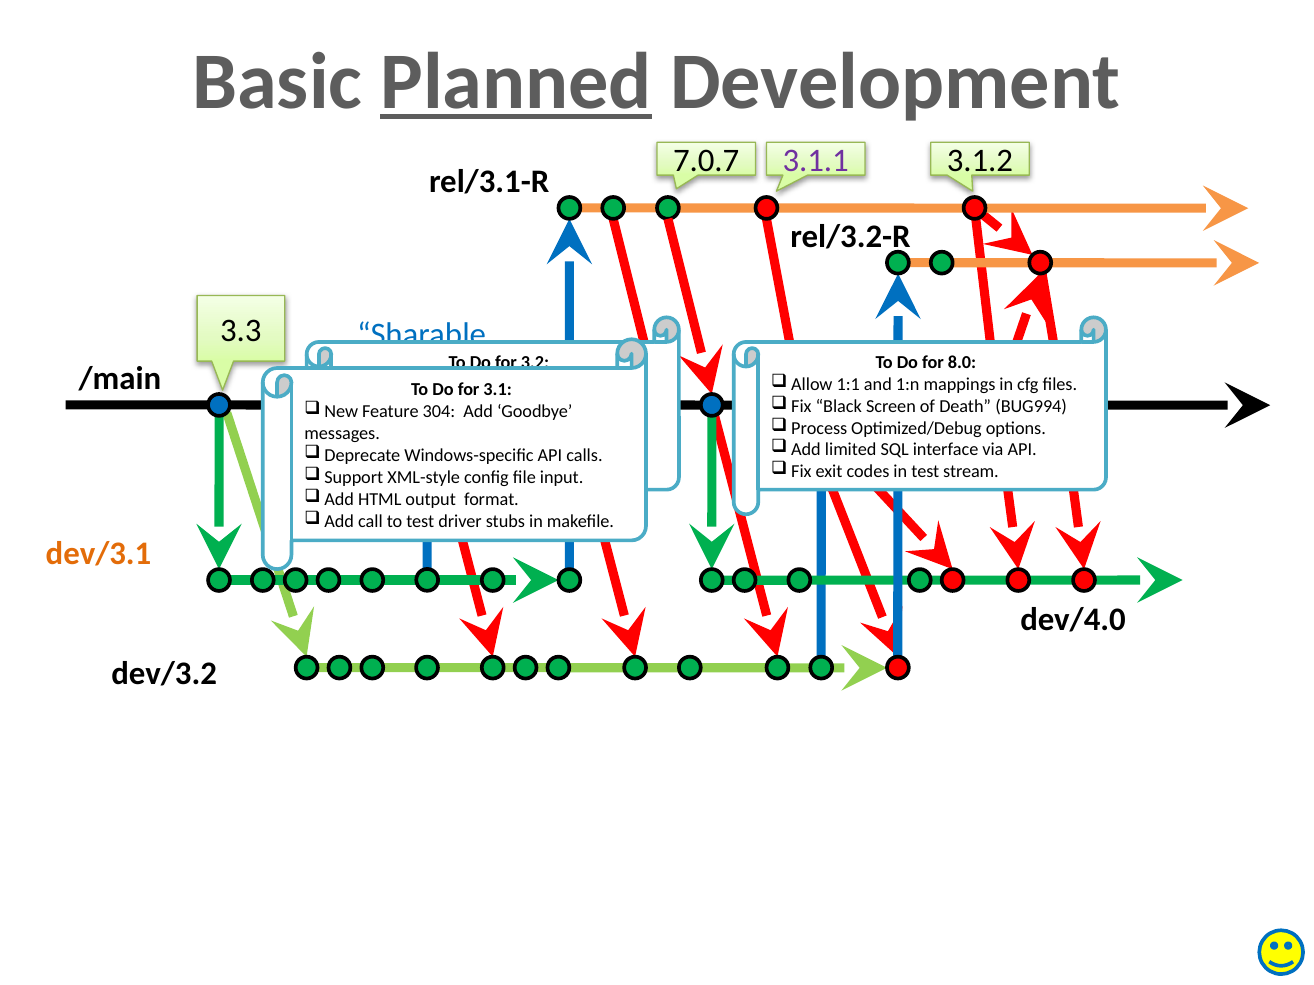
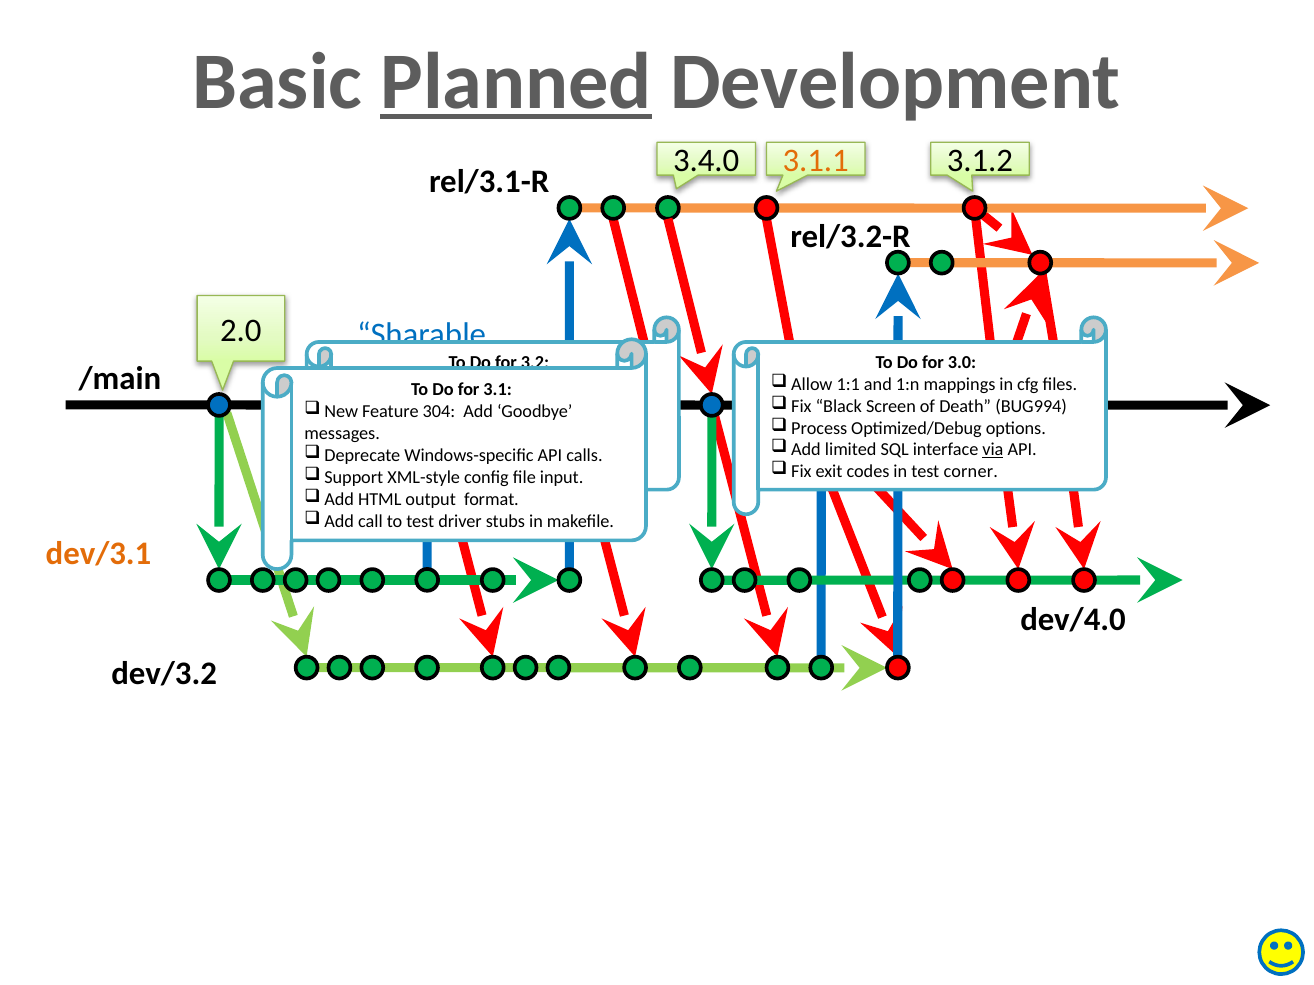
7.0.7: 7.0.7 -> 3.4.0 (706, 161)
3.1.1 colour: purple -> orange (816, 161)
3.3: 3.3 -> 2.0 (241, 331)
8.0: 8.0 -> 3.0 (962, 362)
via underline: none -> present (993, 450)
stream: stream -> corner (971, 472)
